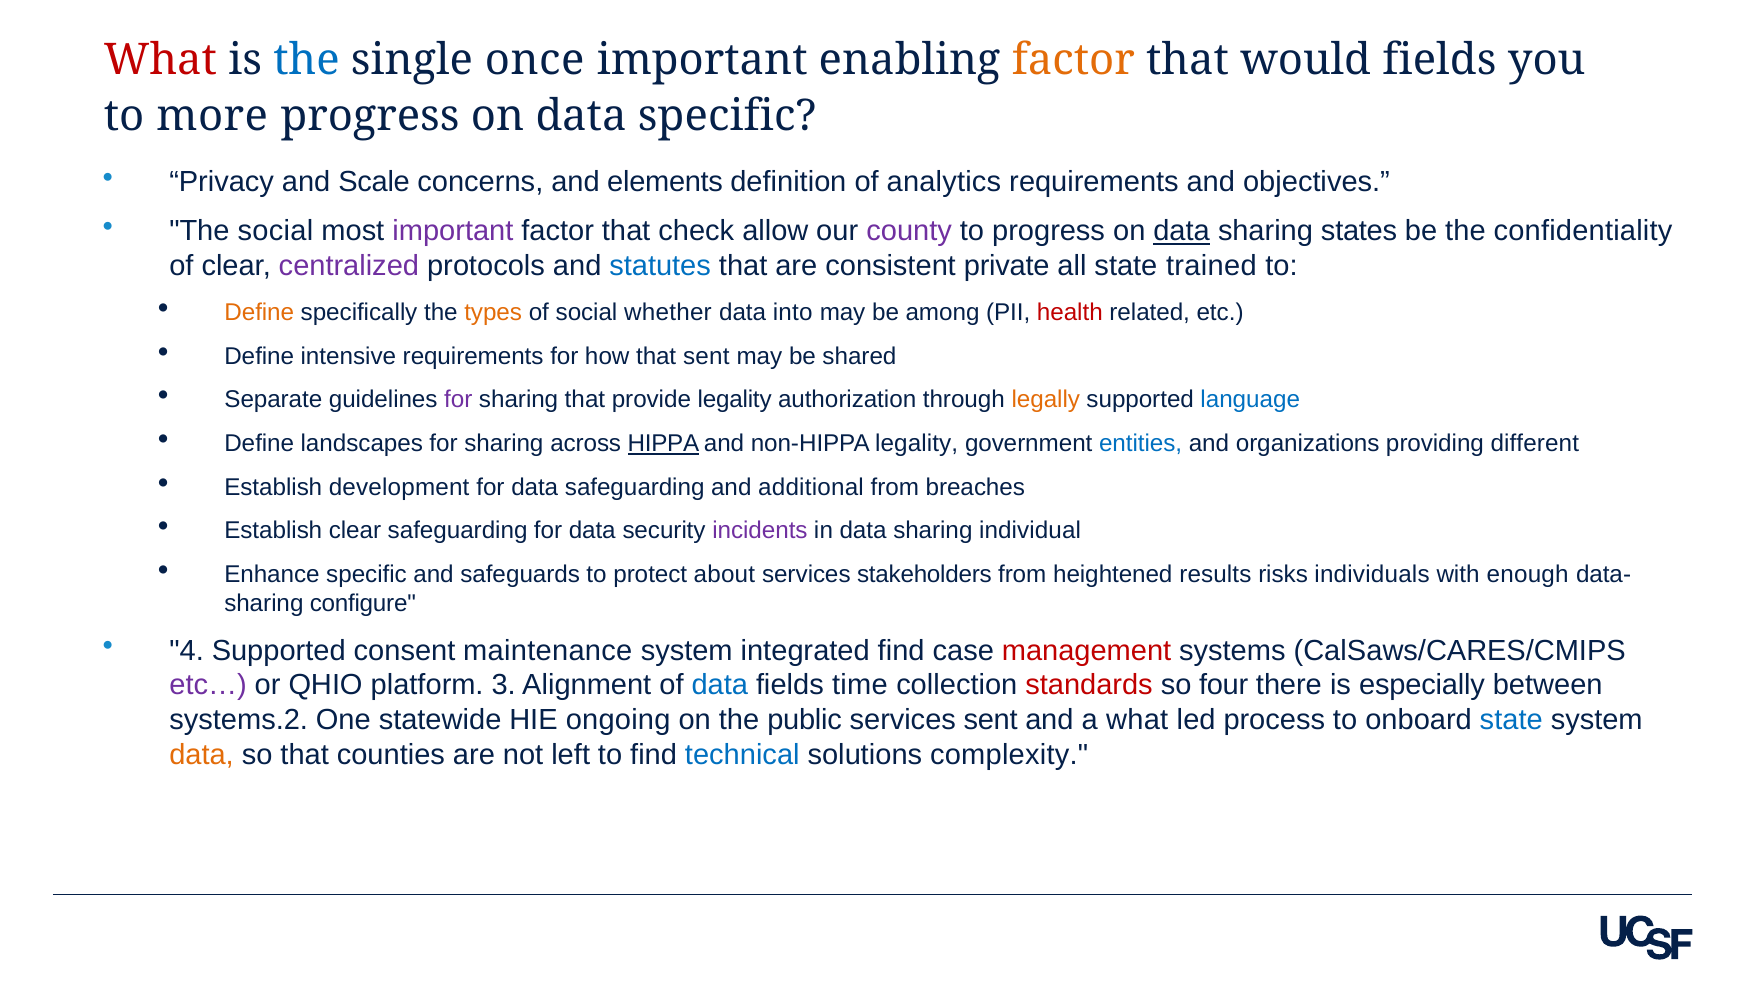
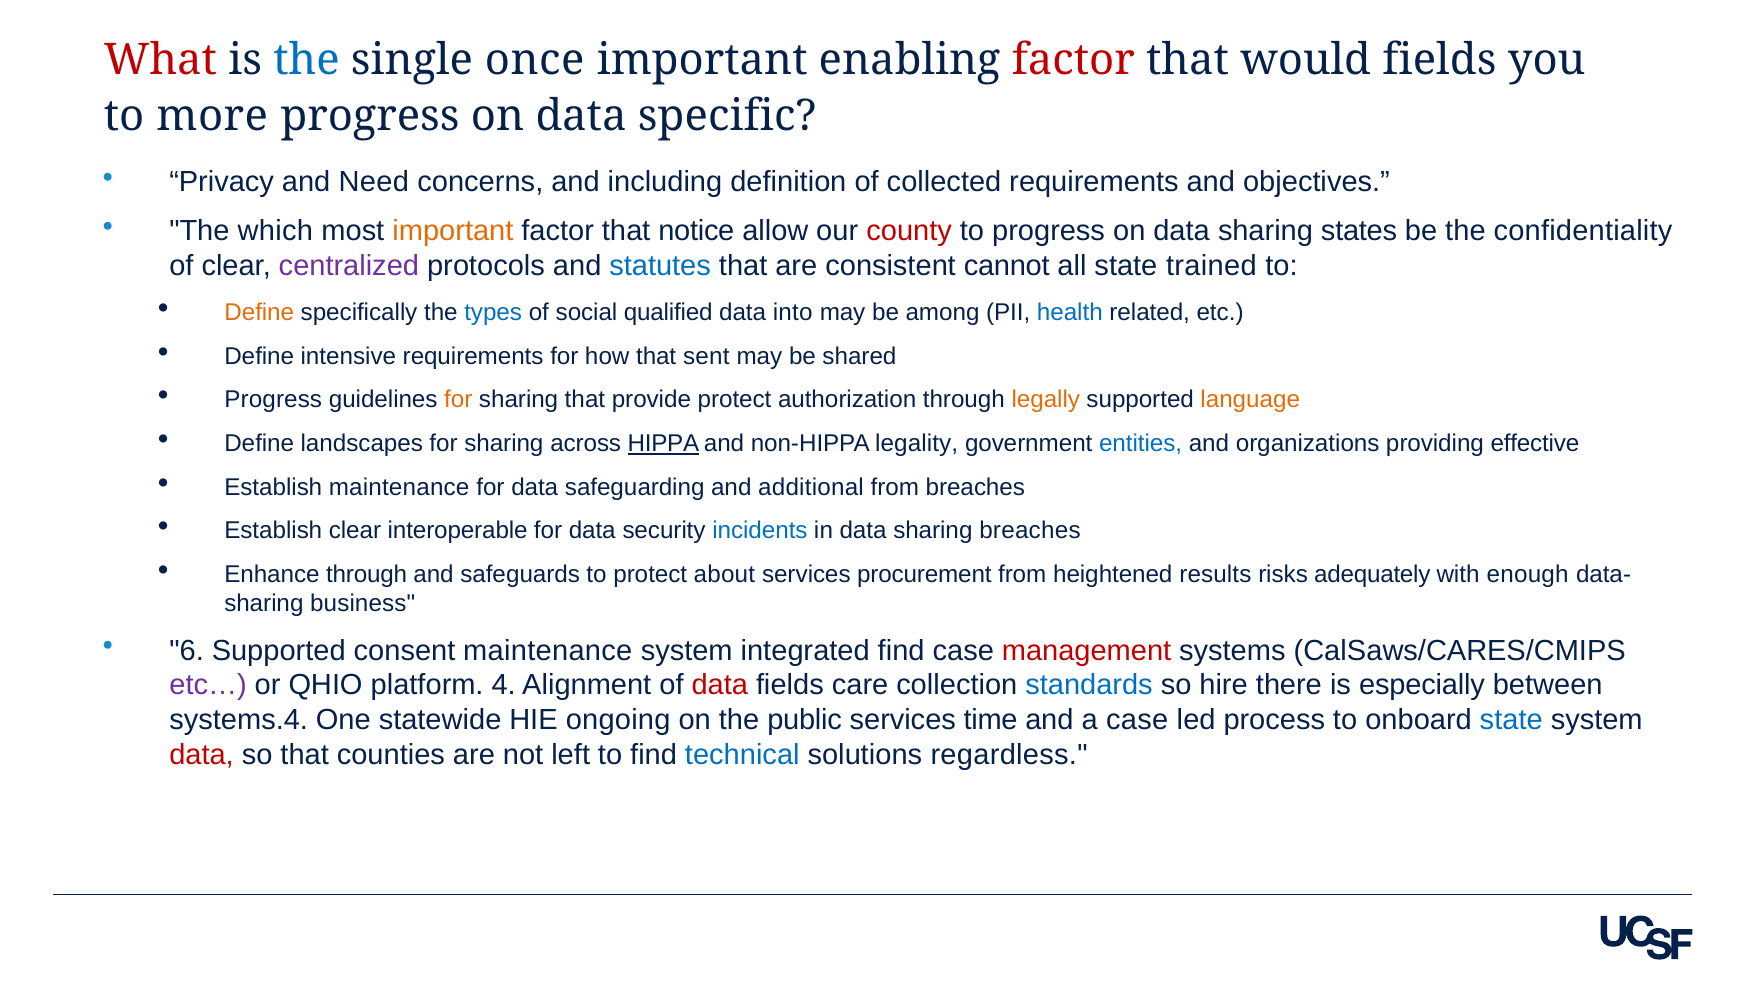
factor colour: orange -> red (1073, 60)
Scale: Scale -> Need (374, 182)
elements: elements -> including (665, 182)
analytics: analytics -> collected (944, 182)
The social: social -> which (275, 231)
important colour: purple -> orange (453, 231)
check: check -> notice (696, 231)
county colour: purple -> red (909, 231)
data underline: present -> none (1182, 231)
private: private -> cannot (1007, 266)
types colour: orange -> blue (493, 312)
whether: whether -> qualified (668, 312)
health colour: red -> blue (1070, 312)
Separate: Separate -> Progress (273, 400)
for colour: purple -> orange (458, 400)
provide legality: legality -> protect (735, 400)
language colour: blue -> orange (1250, 400)
different: different -> effective (1535, 443)
Establish development: development -> maintenance (399, 487)
clear safeguarding: safeguarding -> interoperable (458, 531)
incidents colour: purple -> blue (760, 531)
sharing individual: individual -> breaches (1030, 531)
Enhance specific: specific -> through (367, 574)
stakeholders: stakeholders -> procurement (924, 574)
individuals: individuals -> adequately (1372, 574)
configure: configure -> business (363, 604)
4: 4 -> 6 (187, 650)
3: 3 -> 4 (504, 685)
data colour: blue -> red (720, 685)
time: time -> care (860, 685)
standards colour: red -> blue (1089, 685)
four: four -> hire (1224, 685)
systems.2: systems.2 -> systems.4 (239, 720)
services sent: sent -> time (991, 720)
a what: what -> case (1137, 720)
data colour: orange -> red (202, 755)
complexity: complexity -> regardless (1009, 755)
